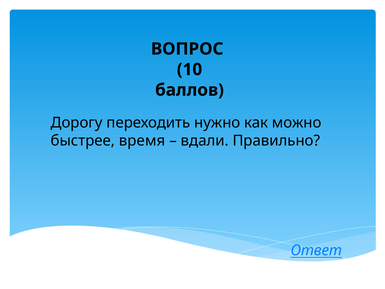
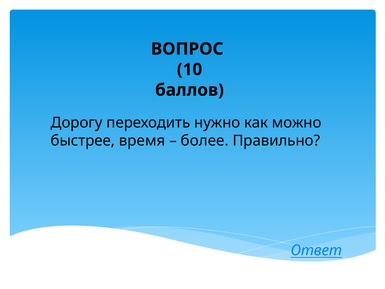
вдали: вдали -> более (205, 141)
